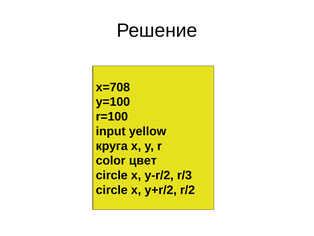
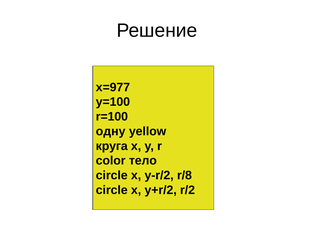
x=708: x=708 -> x=977 (113, 87)
input: input -> одну (111, 131)
цвет: цвет -> тело (143, 160)
r/3: r/3 -> r/8 (184, 175)
